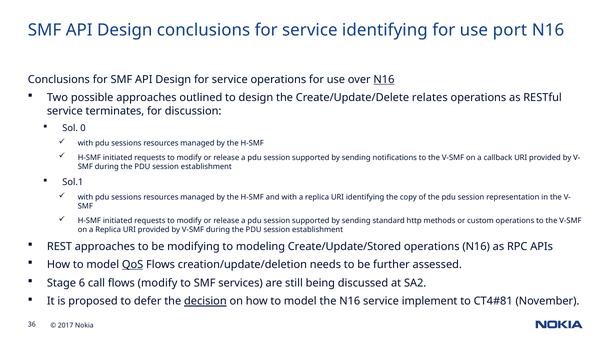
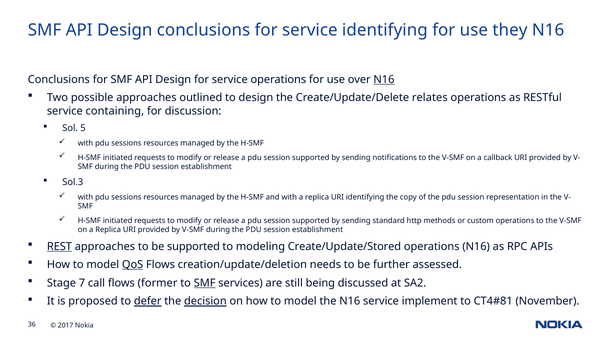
port: port -> they (510, 30)
terminates: terminates -> containing (115, 111)
0: 0 -> 5 (83, 128)
Sol.1: Sol.1 -> Sol.3 (73, 182)
REST underline: none -> present (59, 246)
be modifying: modifying -> supported (194, 246)
6: 6 -> 7 (82, 283)
flows modify: modify -> former (158, 283)
SMF underline: none -> present (205, 283)
defer underline: none -> present (148, 301)
